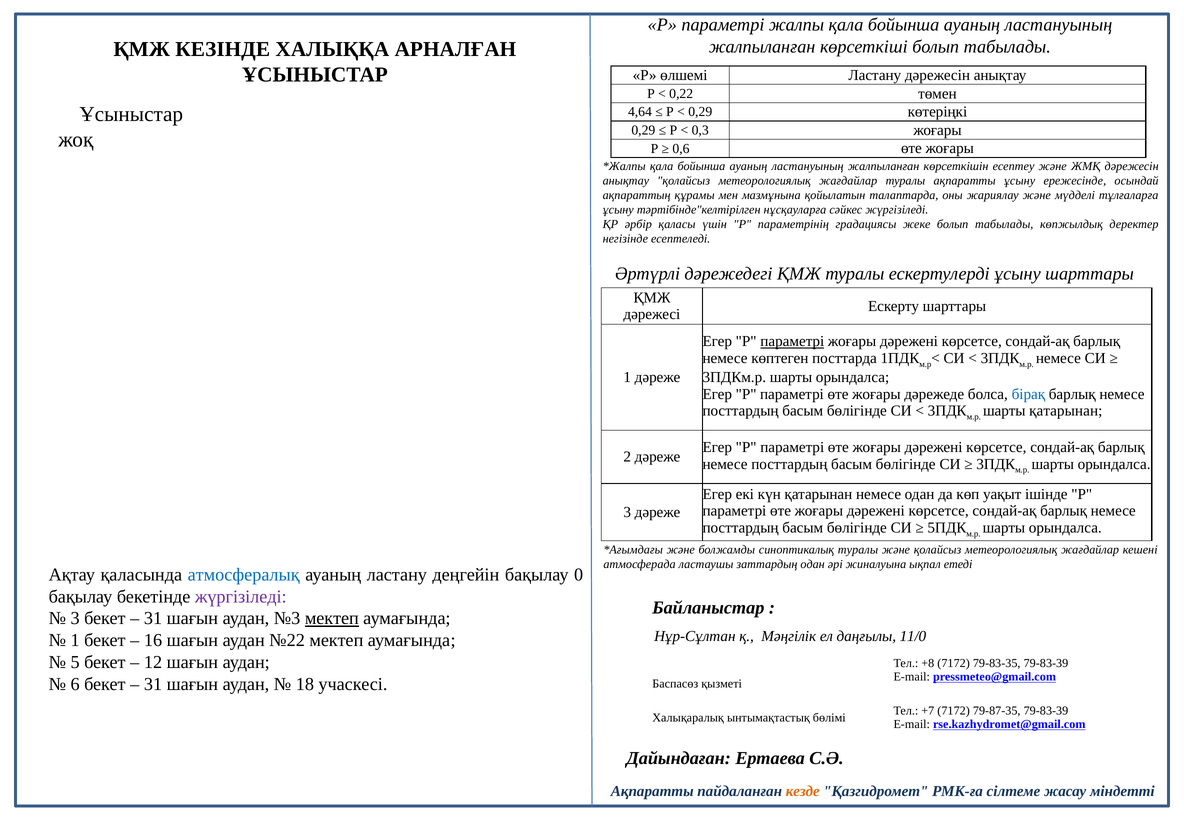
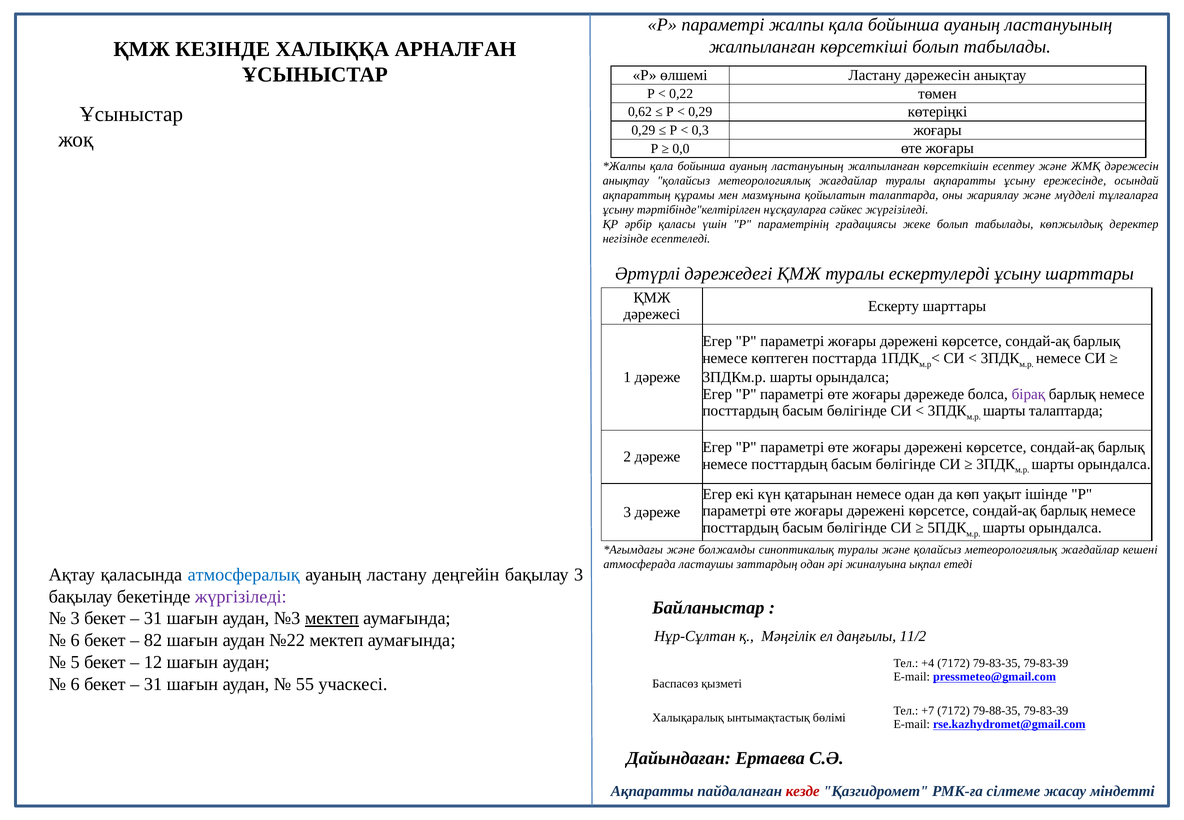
4,64: 4,64 -> 0,62 (640, 112)
0,6: 0,6 -> 0,0 (681, 148)
параметрі underline: present -> none (792, 341)
бірақ colour: blue -> purple (1028, 394)
шарты қатарынан: қатарынан -> талаптарда (1066, 411)
бақылау 0: 0 -> 3 (579, 574)
11/0: 11/0 -> 11/2 (913, 636)
1: 1 -> 6 (75, 640)
16: 16 -> 82 (153, 640)
+8: +8 -> +4 (928, 663)
18: 18 -> 55 (305, 684)
79-87-35: 79-87-35 -> 79-88-35 (997, 711)
кезде colour: orange -> red (803, 791)
